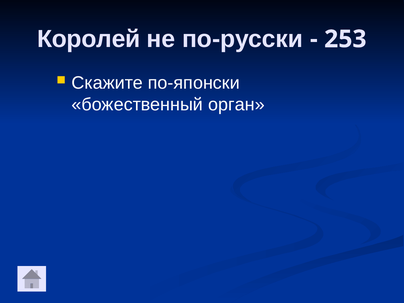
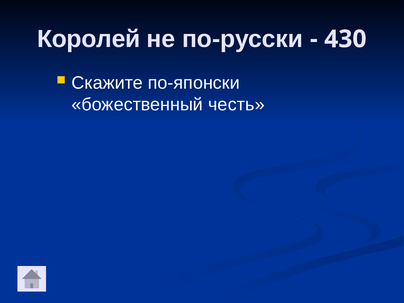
253: 253 -> 430 (345, 39)
орган: орган -> честь (236, 104)
